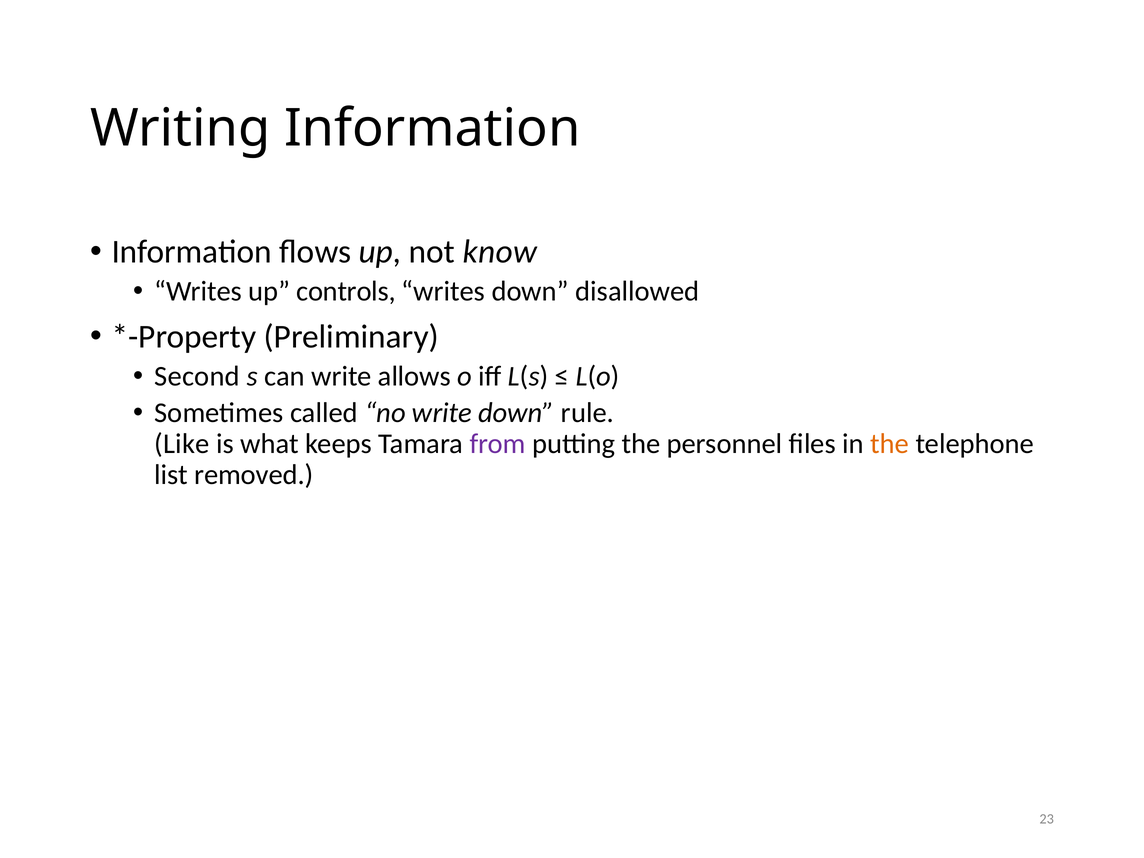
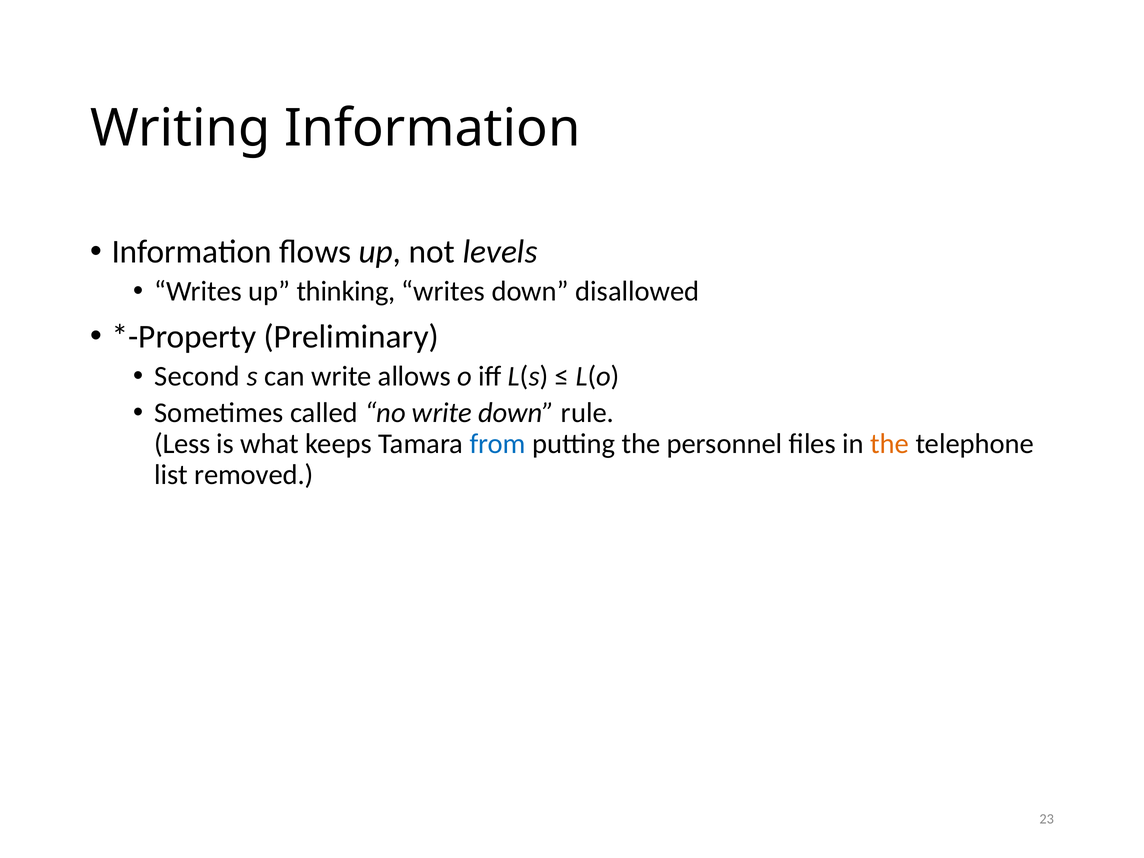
know: know -> levels (500, 252)
controls: controls -> thinking (346, 291)
Like: Like -> Less (182, 444)
from colour: purple -> blue (498, 444)
